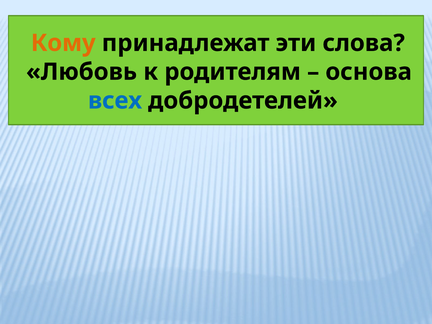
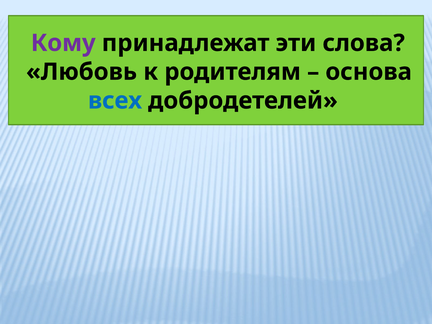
Кому colour: orange -> purple (63, 43)
